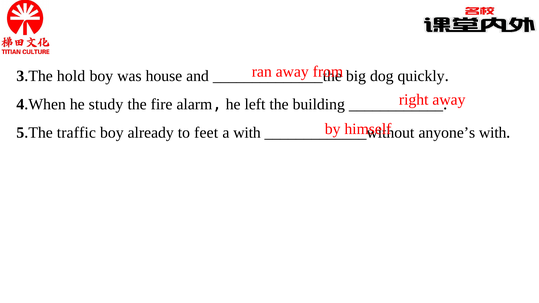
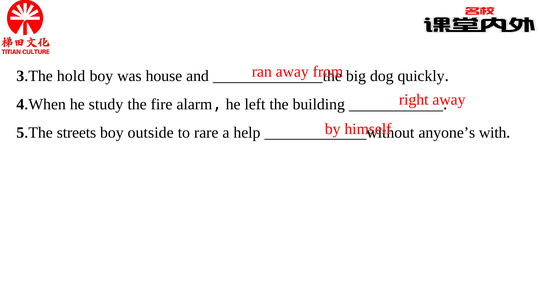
traffic: traffic -> streets (76, 133)
already: already -> outside (151, 133)
feet: feet -> rare (206, 133)
a with: with -> help (247, 133)
